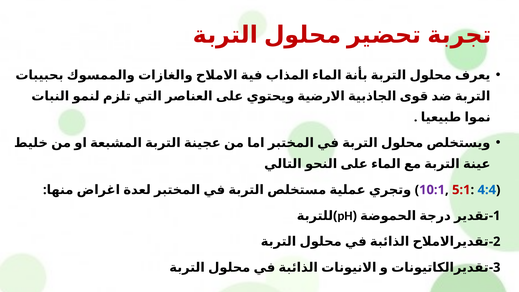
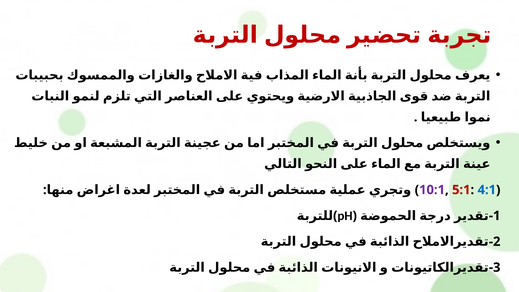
4:4: 4:4 -> 4:1 (487, 190)
